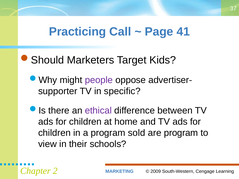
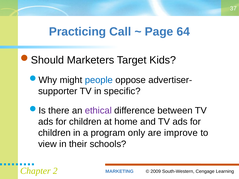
41: 41 -> 64 (183, 32)
people colour: purple -> blue (99, 80)
sold: sold -> only (137, 133)
are program: program -> improve (181, 133)
